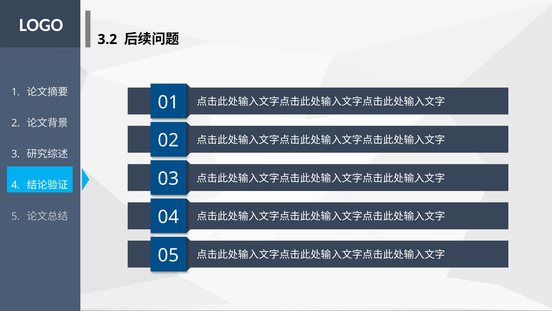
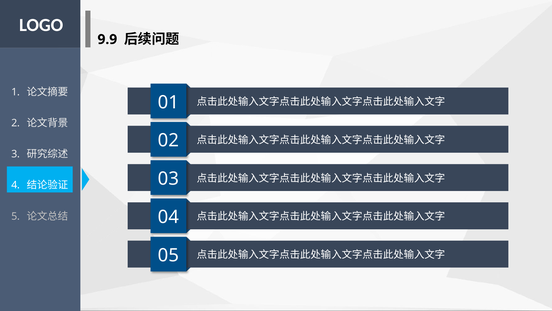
3.2: 3.2 -> 9.9 (107, 39)
